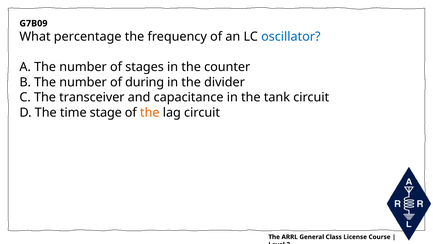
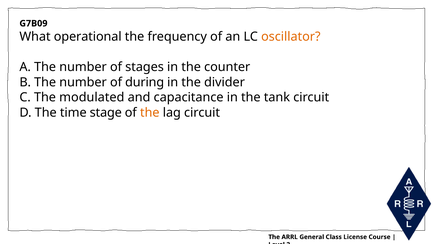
percentage: percentage -> operational (88, 37)
oscillator colour: blue -> orange (291, 37)
transceiver: transceiver -> modulated (92, 97)
